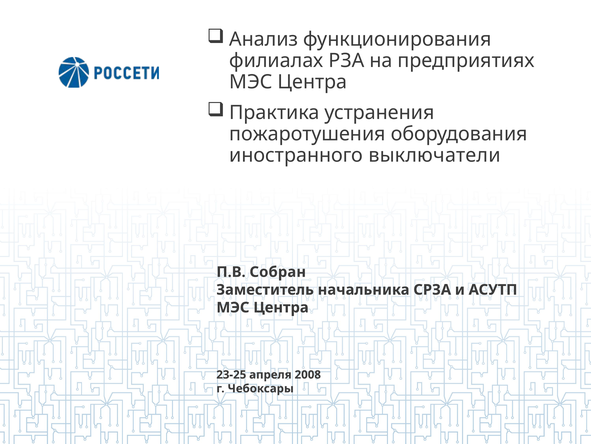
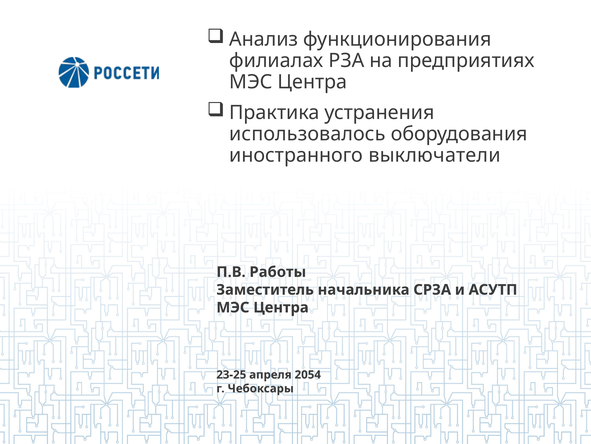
пожаротушения: пожаротушения -> использовалось (307, 134)
Собран: Собран -> Работы (278, 272)
2008: 2008 -> 2054 (308, 374)
